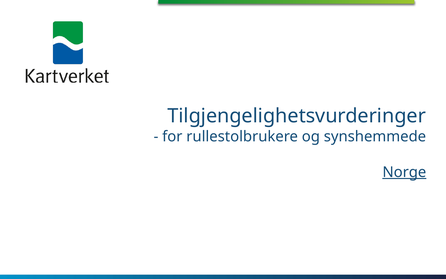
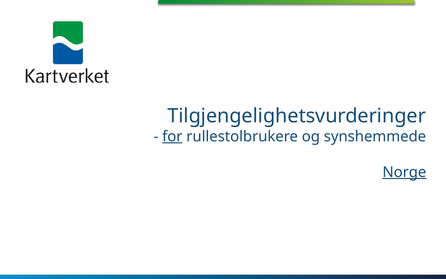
for underline: none -> present (172, 136)
